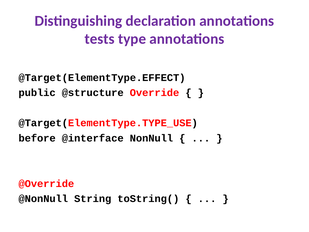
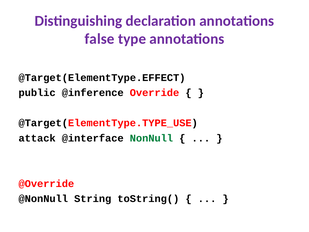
tests: tests -> false (100, 39)
@structure: @structure -> @inference (93, 93)
before: before -> attack (37, 138)
NonNull colour: black -> green (151, 138)
